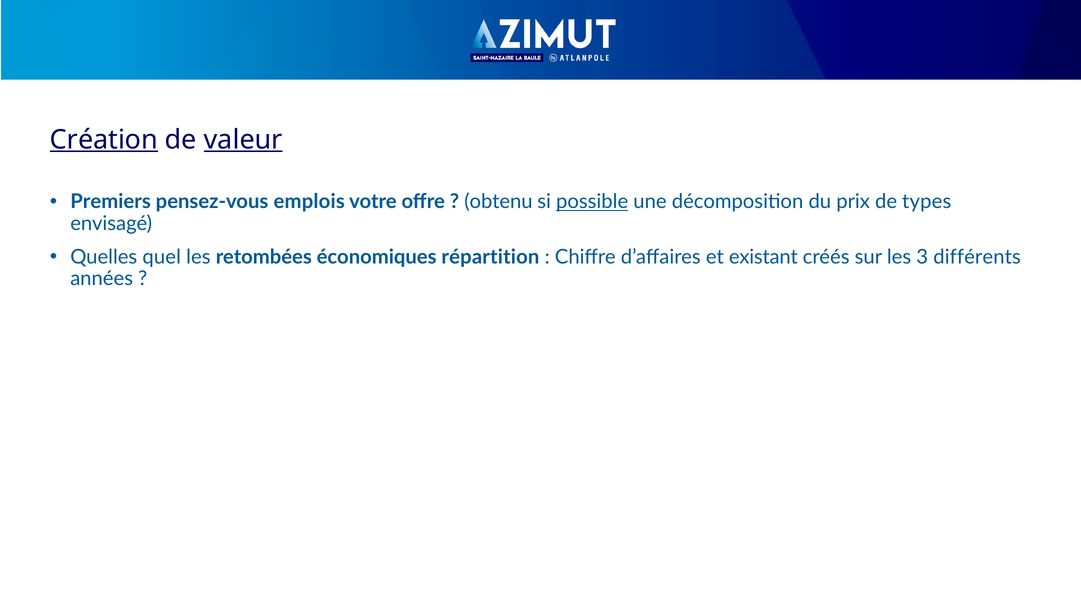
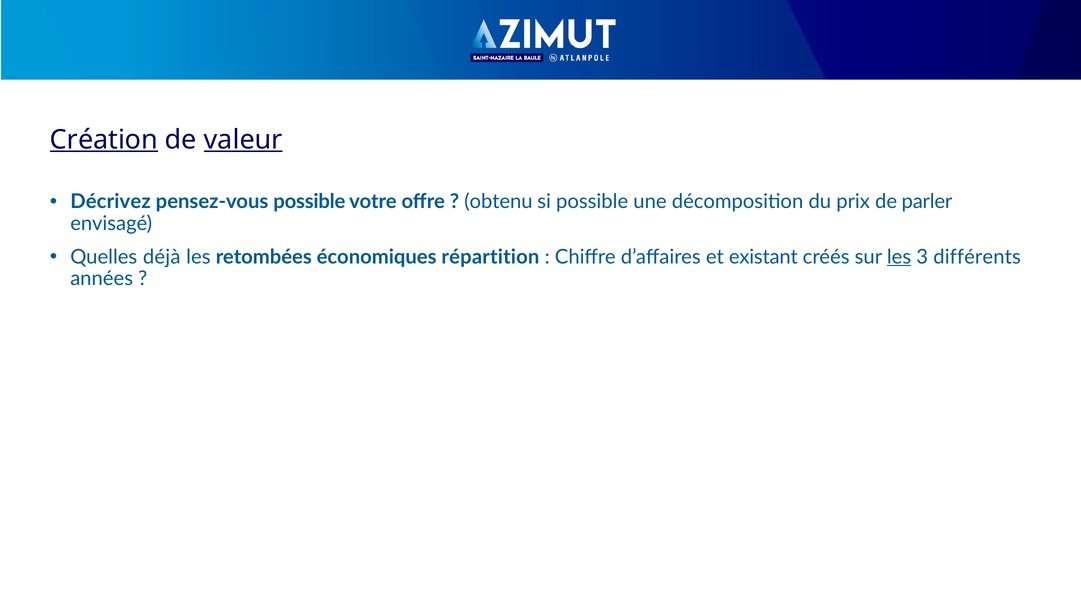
Premiers: Premiers -> Décrivez (110, 202)
pensez-vous emplois: emplois -> possible (309, 202)
possible underline: present -> none (592, 202)
types: types -> parler (927, 202)
quel: quel -> déjà (162, 257)
les underline: none -> present (899, 257)
